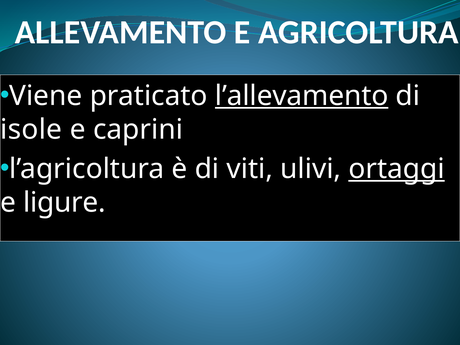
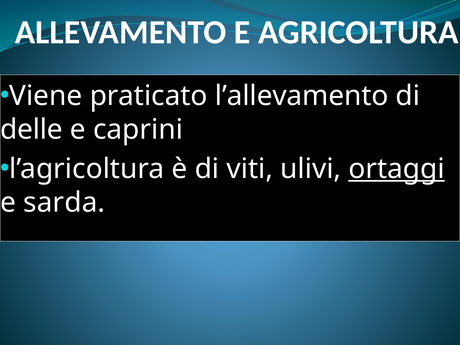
l’allevamento underline: present -> none (302, 96)
isole: isole -> delle (31, 130)
ligure: ligure -> sarda (64, 203)
